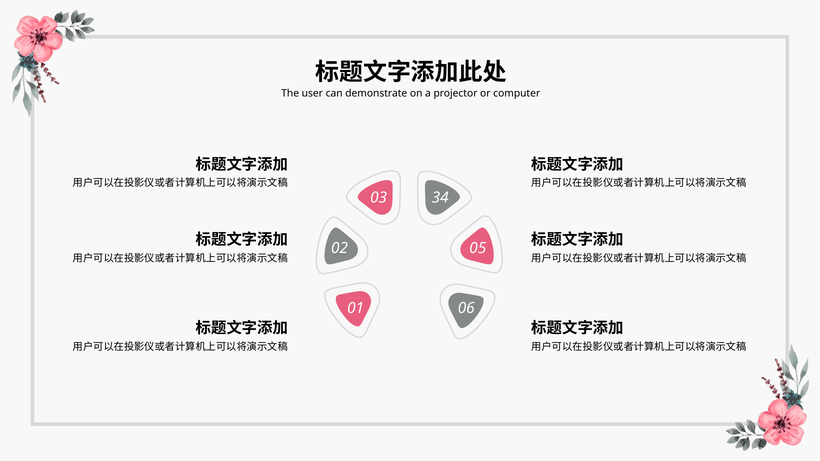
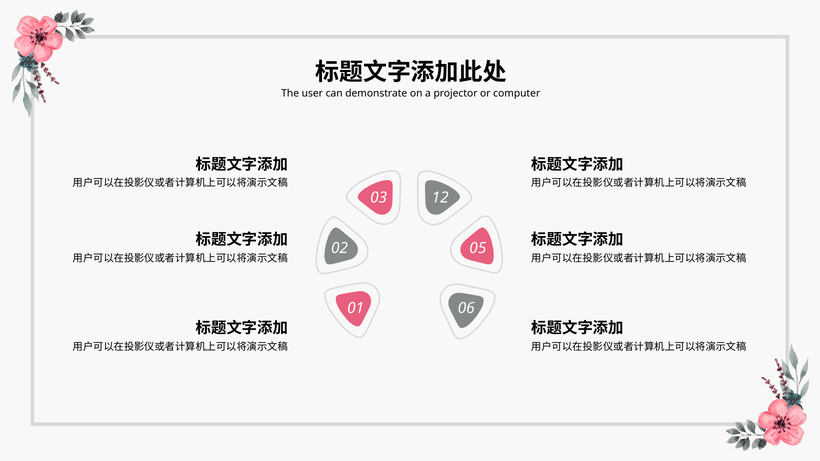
34: 34 -> 12 (440, 198)
